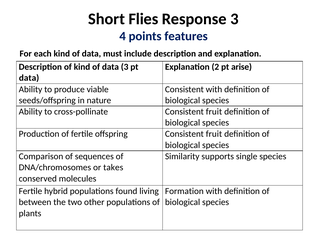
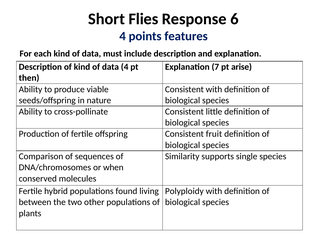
Response 3: 3 -> 6 (234, 19)
data 3: 3 -> 4 (125, 67)
2: 2 -> 7 (215, 67)
data: data -> then (29, 78)
cross-pollinate Consistent fruit: fruit -> little (214, 112)
takes: takes -> when (113, 168)
Formation: Formation -> Polyploidy (184, 191)
